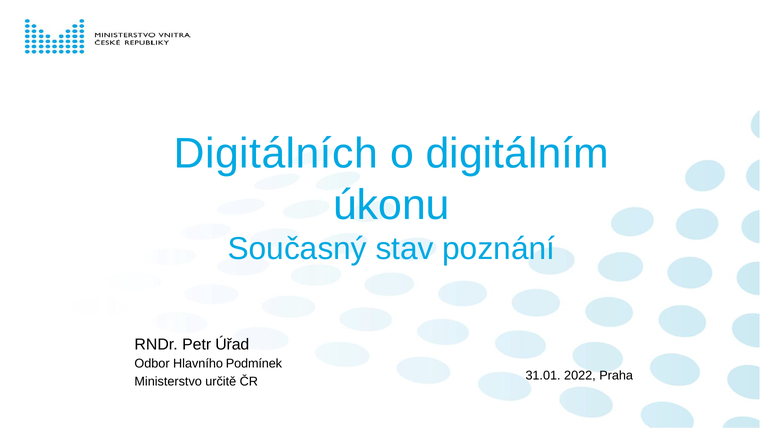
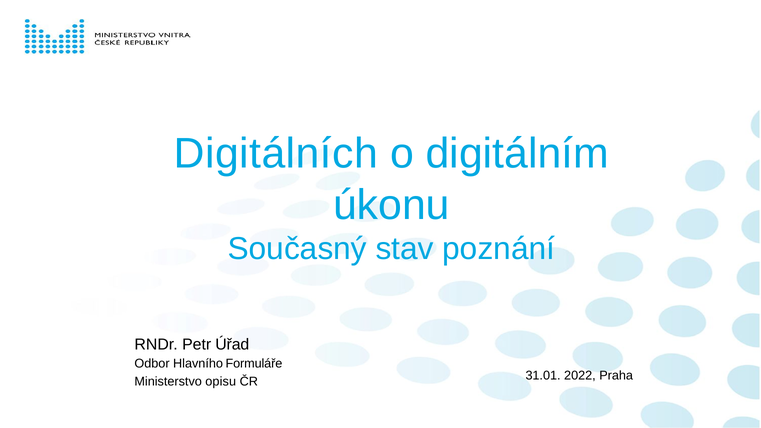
Podmínek: Podmínek -> Formuláře (254, 364)
určitě: určitě -> opisu (221, 382)
